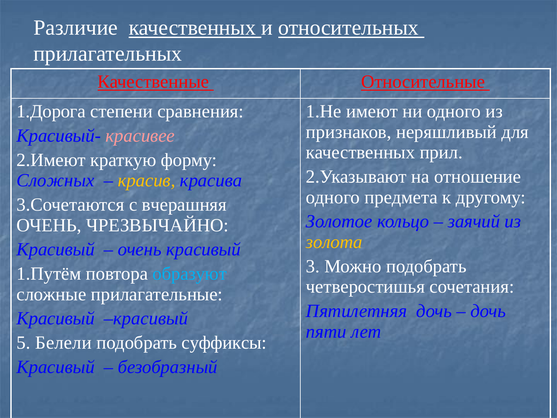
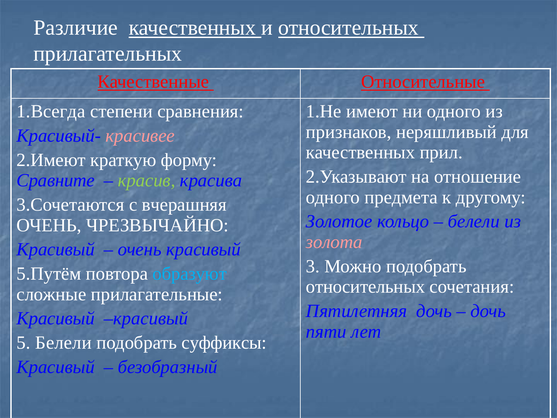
1.Дорога: 1.Дорога -> 1.Всегда (51, 111)
Сложных: Сложных -> Сравните (56, 180)
красив colour: yellow -> light green (147, 180)
заячий: заячий -> белели (474, 221)
золота colour: yellow -> pink (334, 242)
1.Путём: 1.Путём -> 5.Путём (49, 274)
четверостишья: четверостишья -> относительных (366, 287)
